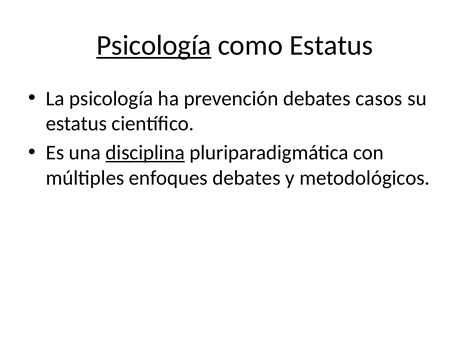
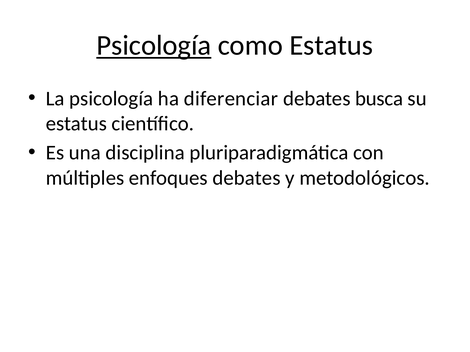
prevención: prevención -> diferenciar (231, 99)
casos: casos -> busca (379, 99)
disciplina underline: present -> none (145, 153)
